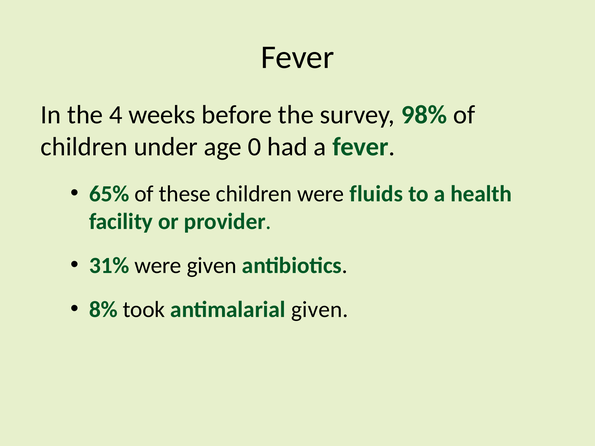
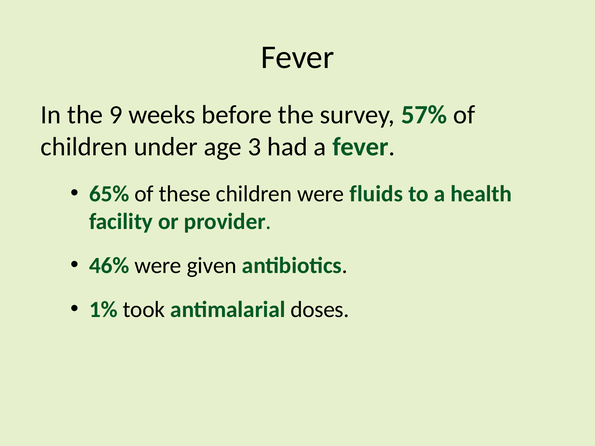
4: 4 -> 9 (116, 115)
98%: 98% -> 57% (424, 115)
0: 0 -> 3 (254, 147)
31%: 31% -> 46% (109, 266)
8%: 8% -> 1% (103, 310)
antimalarial given: given -> doses (320, 310)
